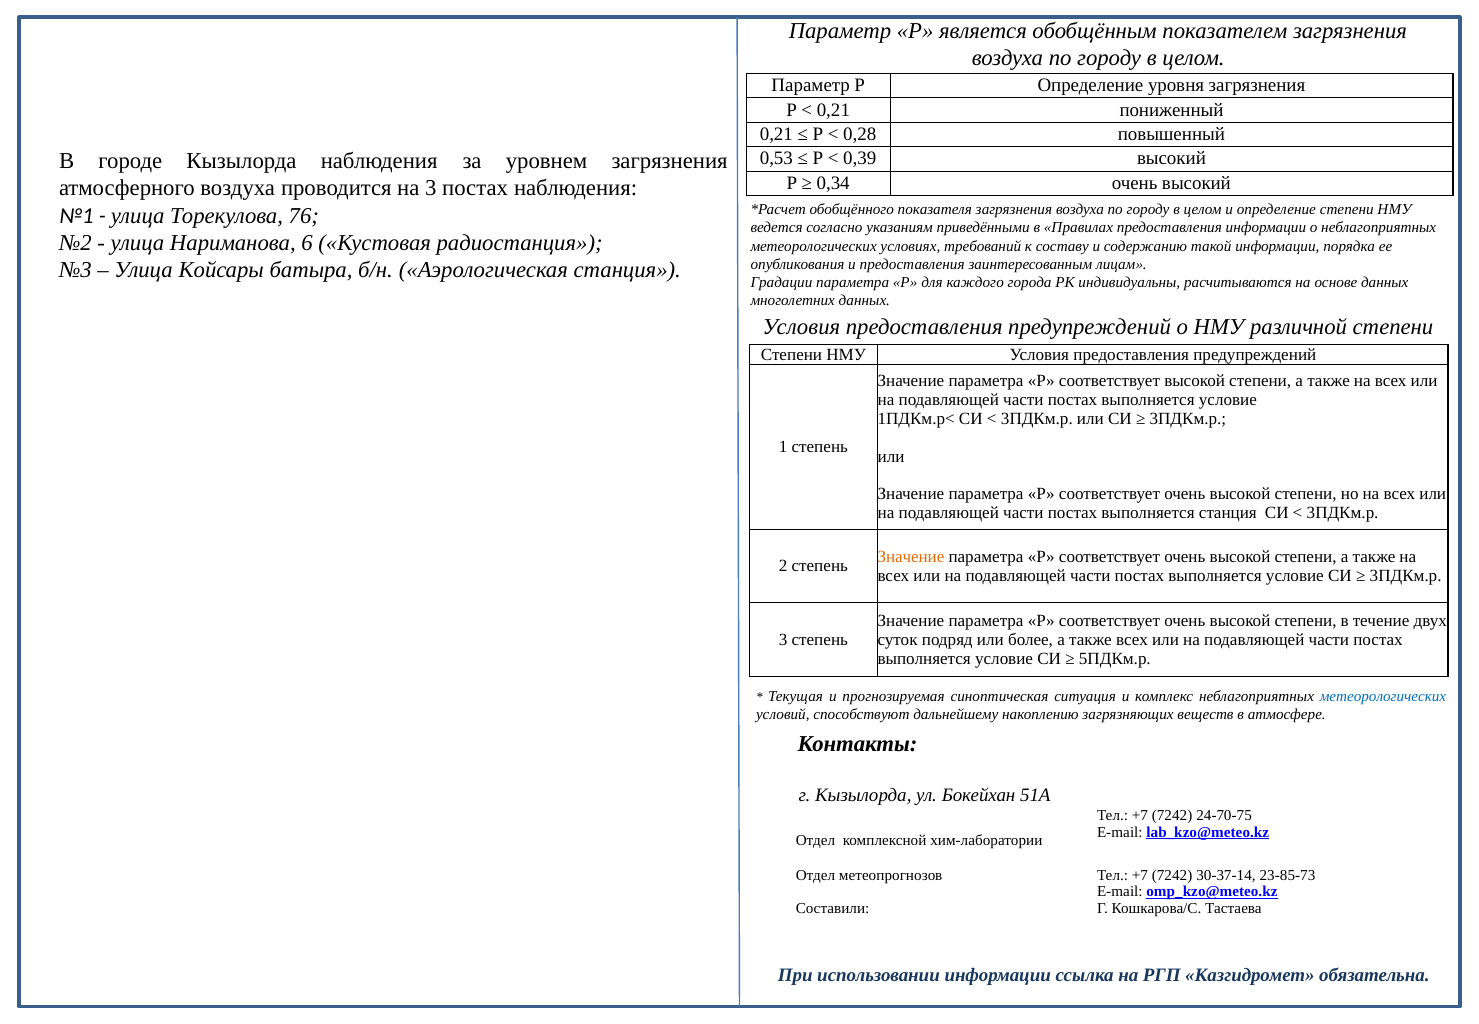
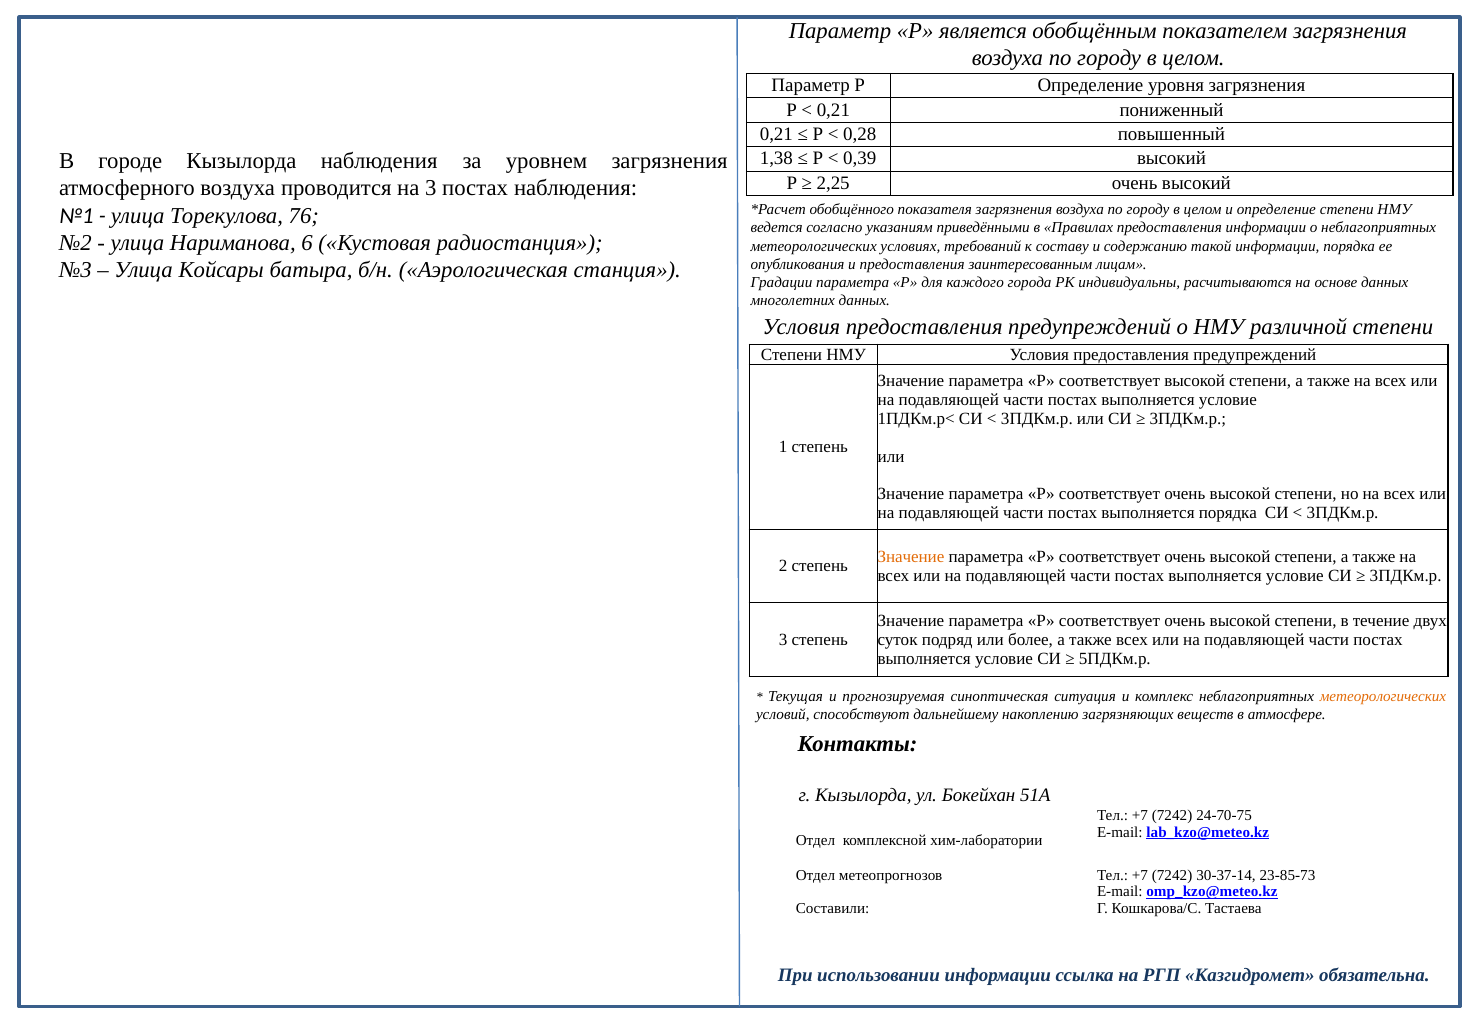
0,53: 0,53 -> 1,38 (776, 159)
0,34: 0,34 -> 2,25 (833, 183)
выполняется станция: станция -> порядка (1228, 513)
метеорологических colour: blue -> orange (1383, 696)
